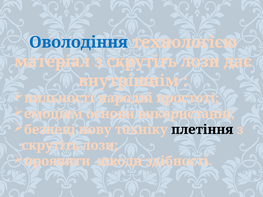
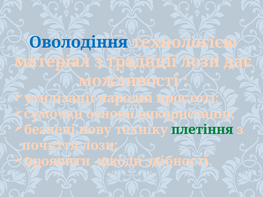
скрутіть: скрутіть -> традиції (142, 62)
внутрішнім: внутрішнім -> можливості (129, 81)
пильності: пильності -> утилізації (59, 98)
емоціям: емоціям -> сумочки (53, 114)
плетіння colour: black -> green (202, 130)
скрутіть: скрутіть -> почуття (50, 146)
